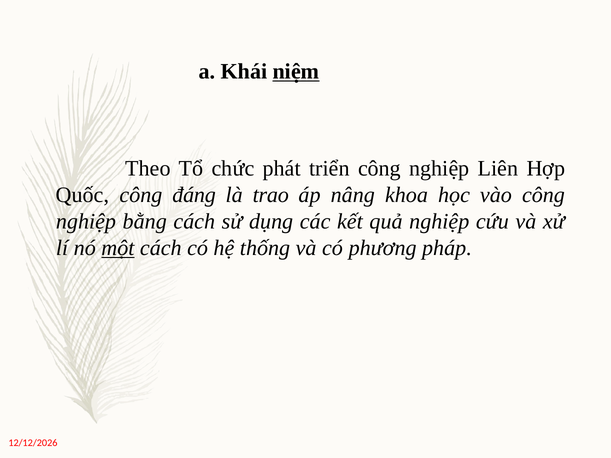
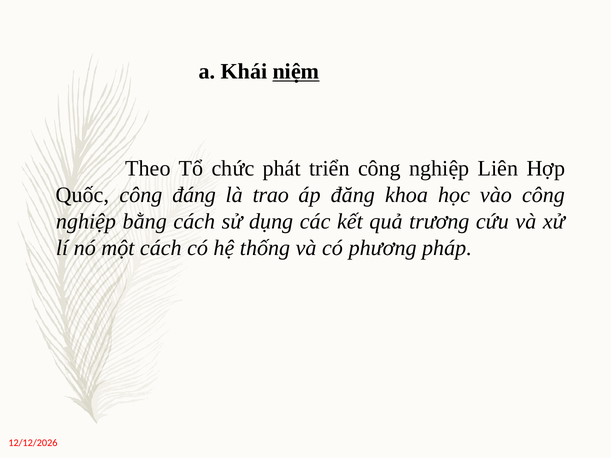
nâng: nâng -> đăng (353, 195)
quả nghiệp: nghiệp -> trương (439, 222)
một underline: present -> none (118, 248)
